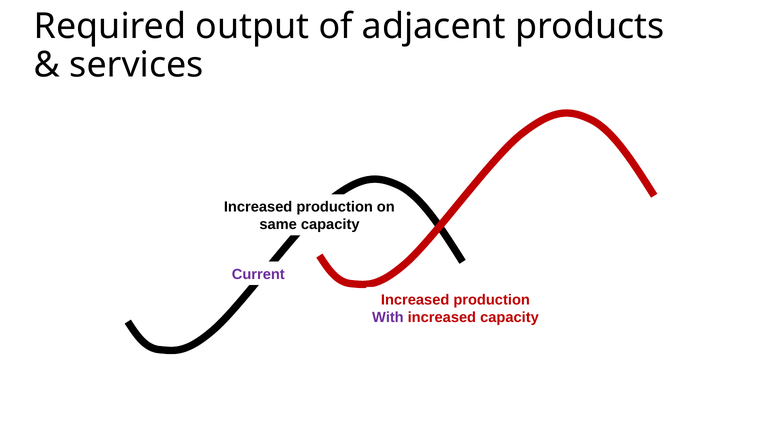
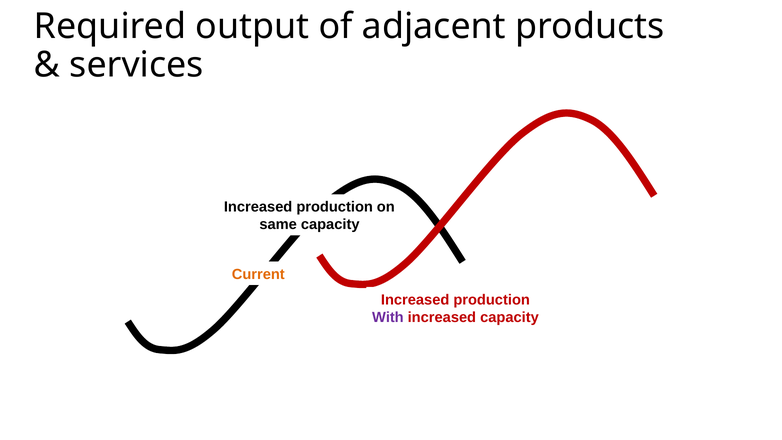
Current colour: purple -> orange (258, 274)
